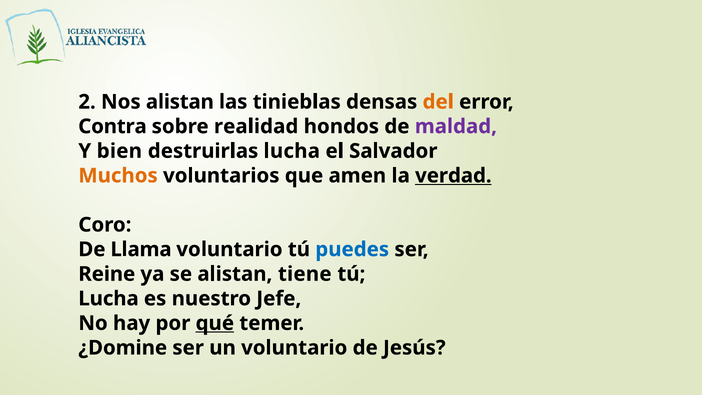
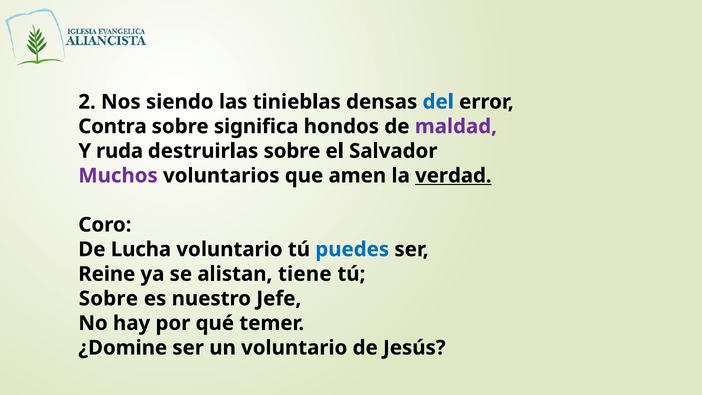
Nos alistan: alistan -> siendo (180, 102)
del colour: orange -> blue (438, 102)
realidad: realidad -> significa (256, 126)
bien: bien -> ruda (120, 151)
destruirlas lucha: lucha -> sobre (292, 151)
Muchos colour: orange -> purple (118, 176)
Llama: Llama -> Lucha (141, 249)
Lucha: Lucha -> Sobre (108, 299)
qué underline: present -> none (215, 323)
